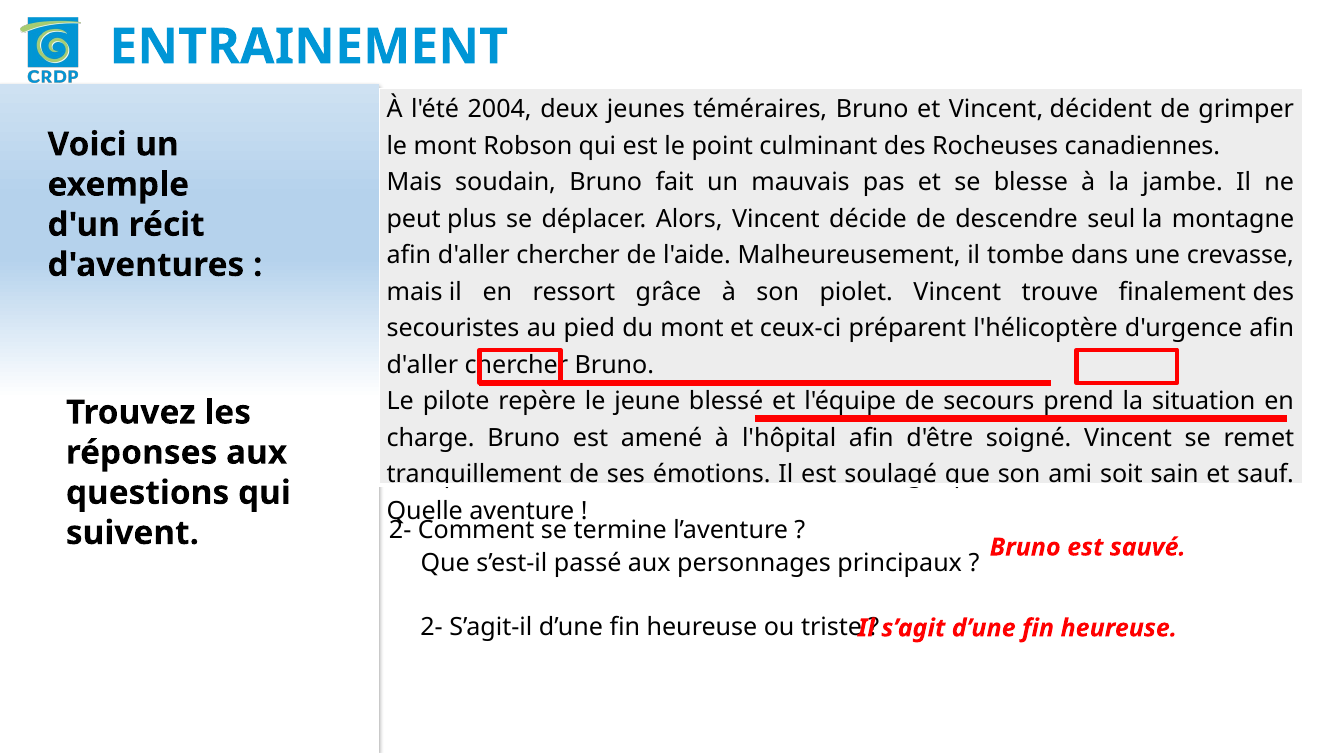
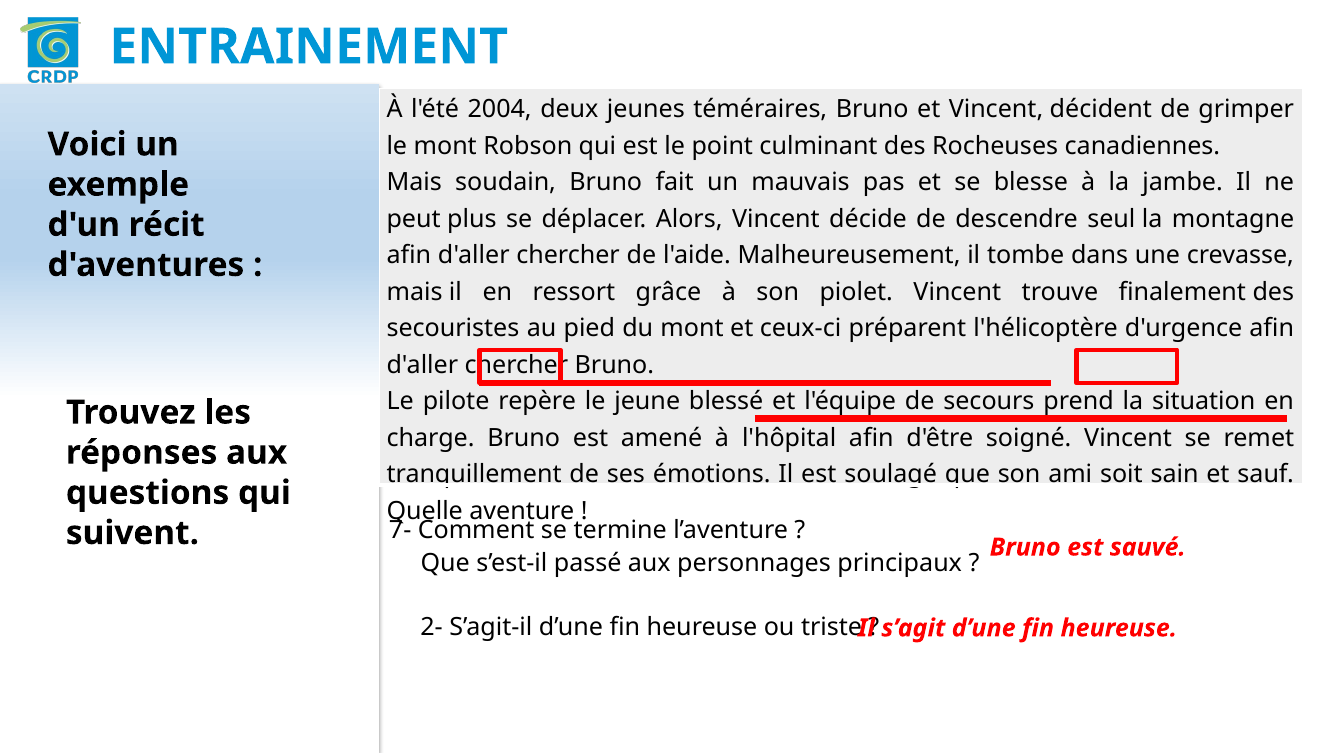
2-: 2- -> 7- (400, 530)
